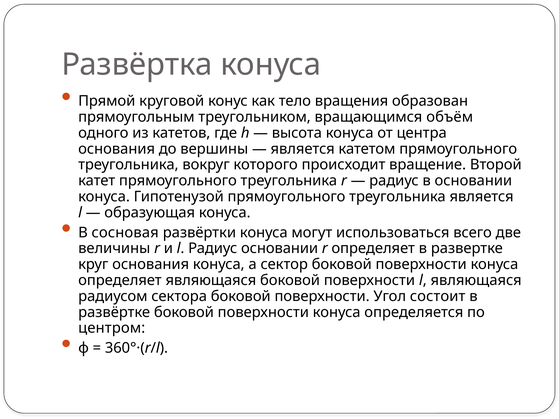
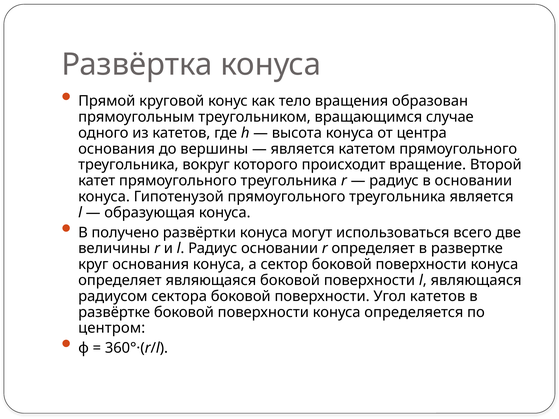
объём: объём -> случае (450, 117)
сосновая: сосновая -> получено (125, 233)
Угол состоит: состоит -> катетов (438, 296)
